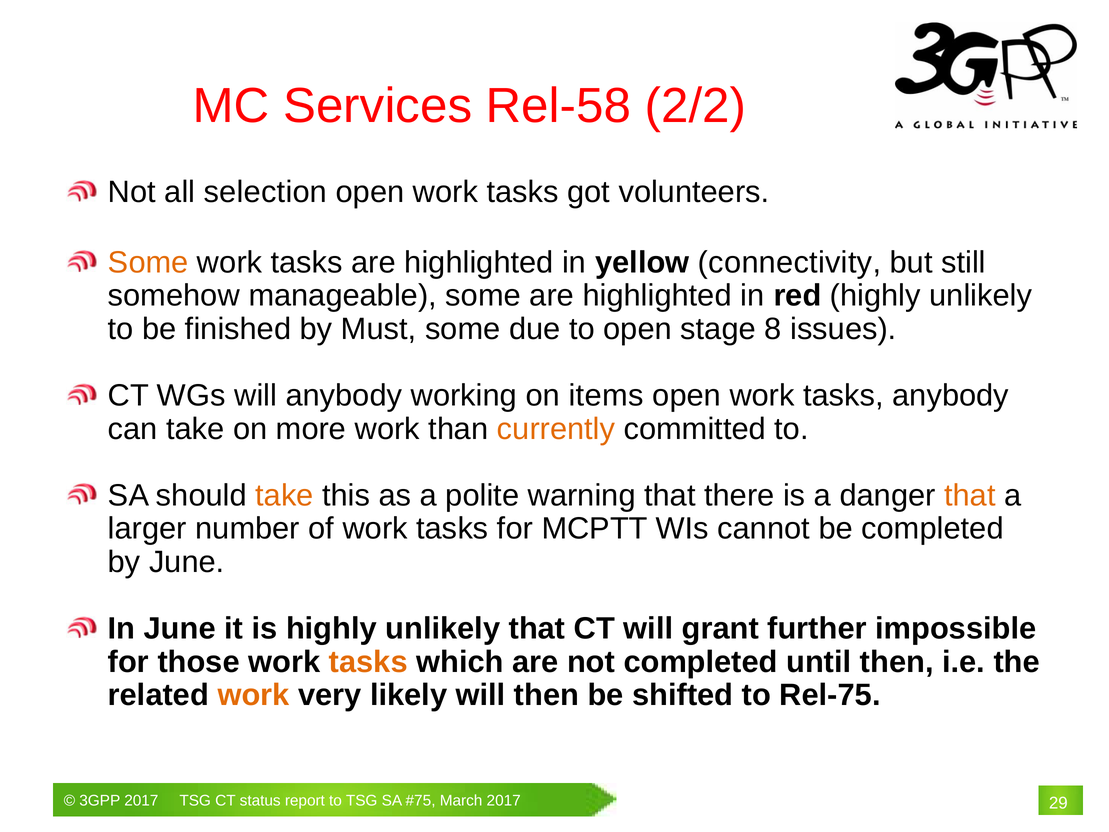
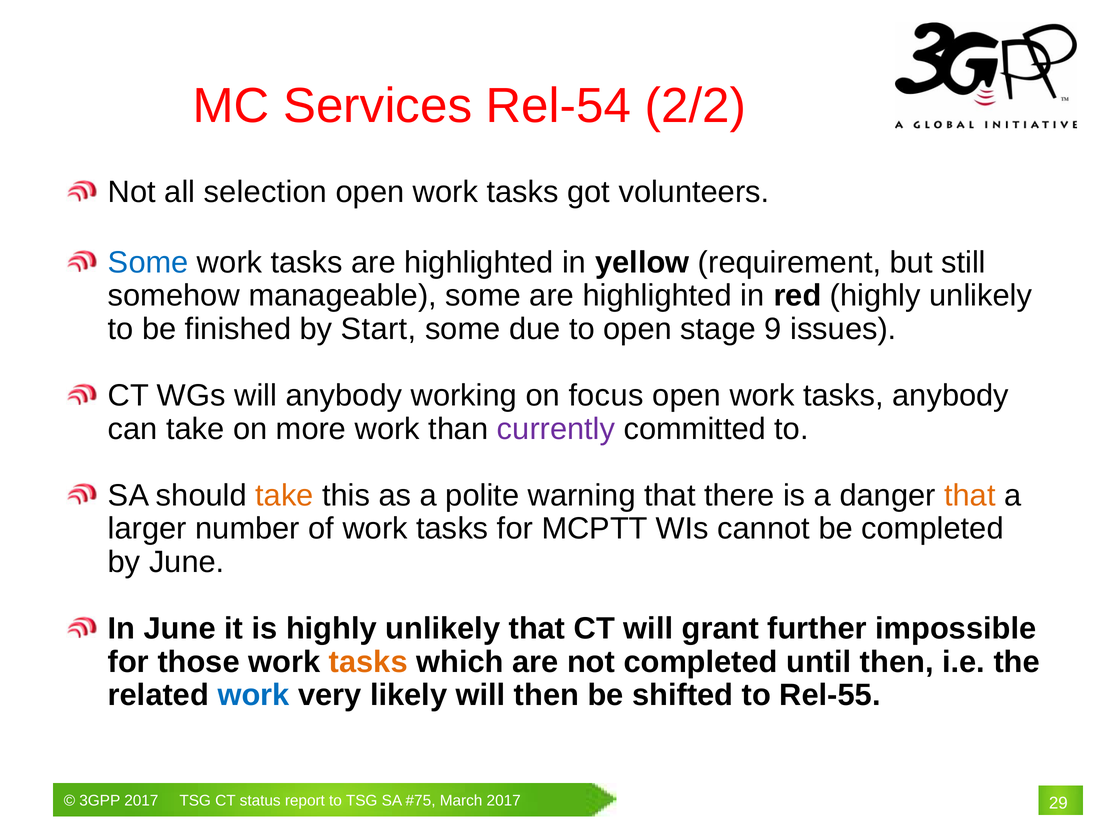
Rel-58: Rel-58 -> Rel-54 (558, 106)
Some colour: orange -> blue (148, 262)
connectivity: connectivity -> requirement (790, 262)
Must: Must -> Start (379, 329)
8: 8 -> 9 (773, 329)
items: items -> focus (606, 395)
currently colour: orange -> purple (556, 429)
work colour: orange -> blue (254, 695)
Rel-75: Rel-75 -> Rel-55 (830, 695)
